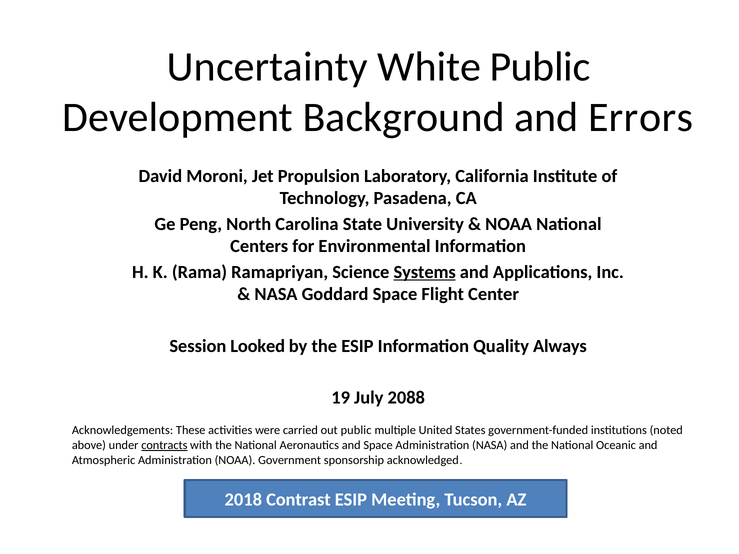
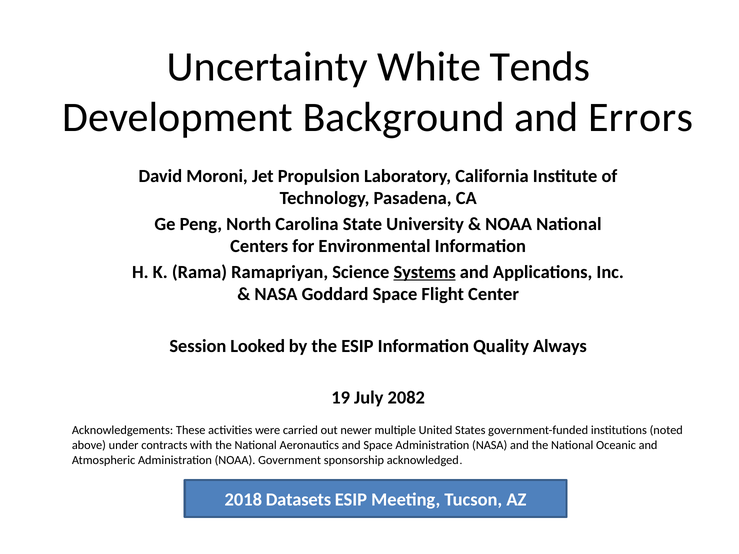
White Public: Public -> Tends (540, 67)
2088: 2088 -> 2082 (406, 398)
out public: public -> newer (356, 431)
contracts underline: present -> none (164, 445)
Contrast: Contrast -> Datasets (298, 500)
